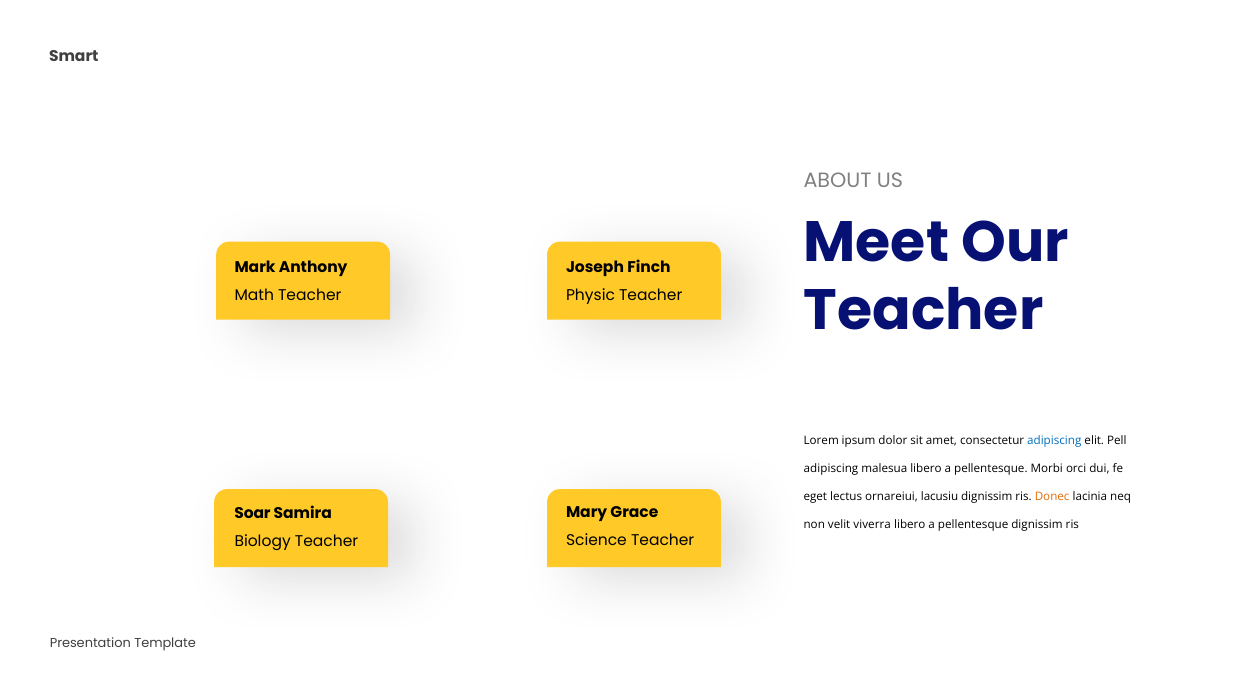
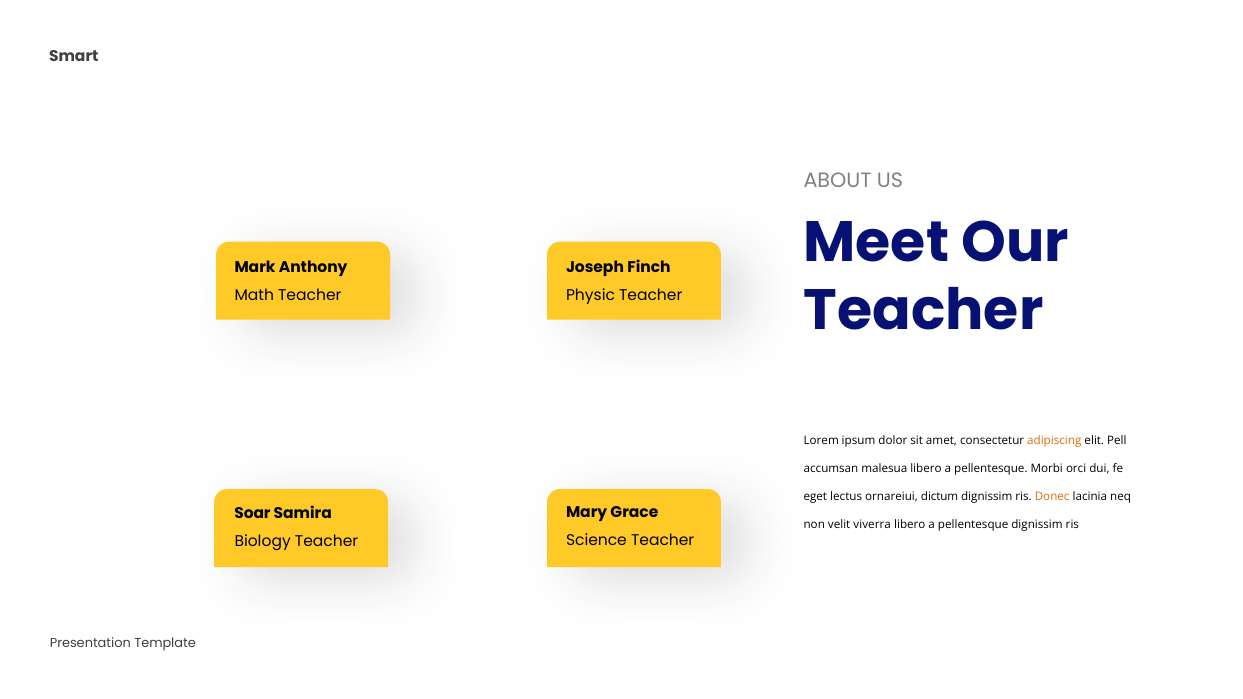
adipiscing colour: blue -> orange (1054, 441)
adipiscing: adipiscing -> accumsan (831, 469)
lacusiu: lacusiu -> dictum (940, 497)
